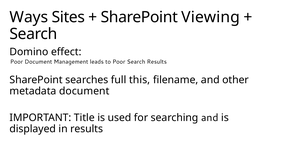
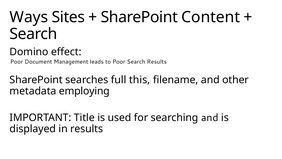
Viewing: Viewing -> Content (211, 17)
metadata document: document -> employing (84, 91)
